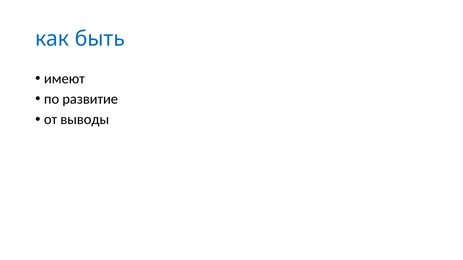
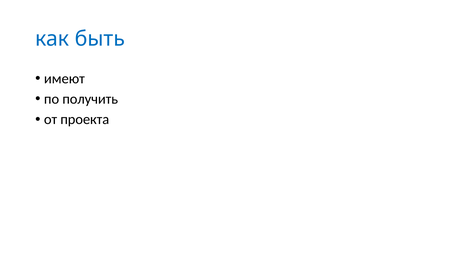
развитие: развитие -> получить (90, 99)
выводы: выводы -> проекта (85, 120)
